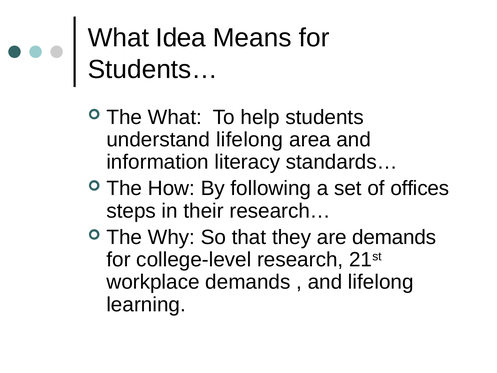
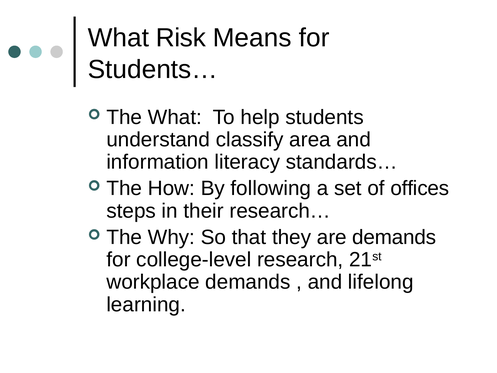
Idea: Idea -> Risk (181, 38)
understand lifelong: lifelong -> classify (250, 139)
